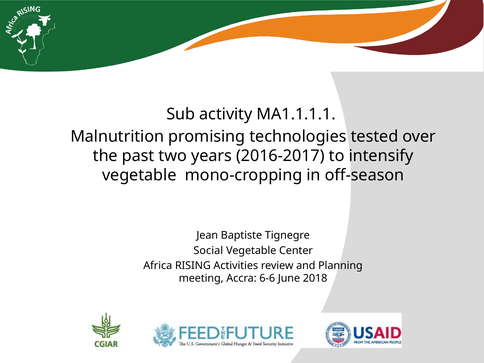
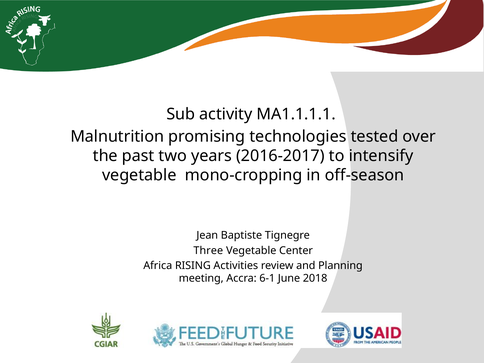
Social: Social -> Three (208, 250)
6-6: 6-6 -> 6-1 (267, 278)
